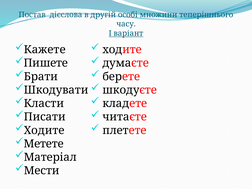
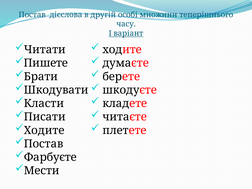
Кажете: Кажете -> Читати (45, 50)
Метете: Метете -> Постав (44, 144)
Матеріал: Матеріал -> Фарбуєте (50, 157)
